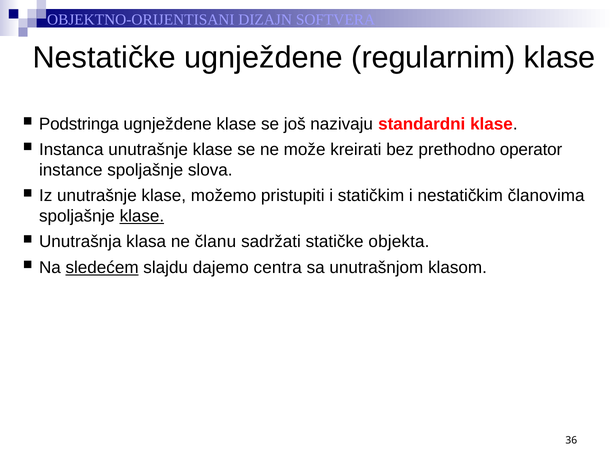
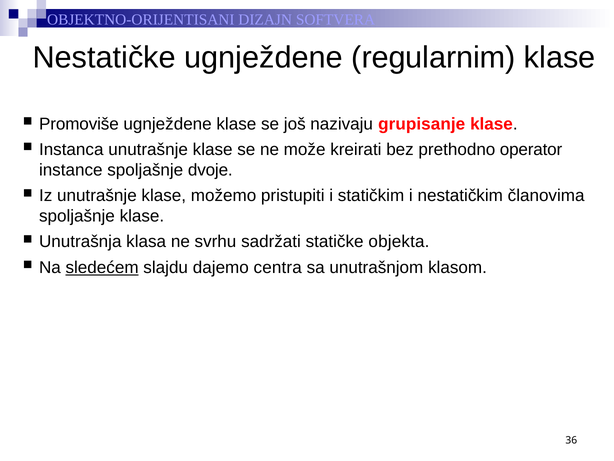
Podstringa: Podstringa -> Promoviše (79, 124)
standardni: standardni -> grupisanje (422, 124)
slova: slova -> dvoje (210, 170)
klase underline: present -> none (142, 216)
članu: članu -> svrhu (215, 242)
